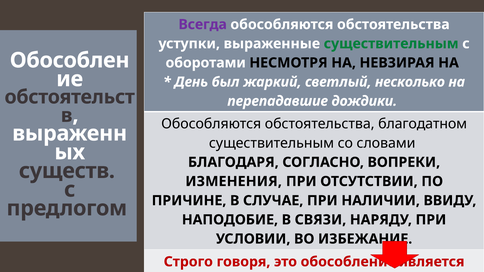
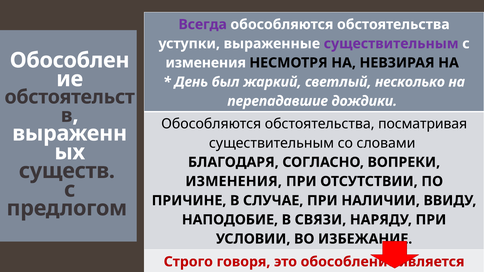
существительным colour: green -> purple (391, 44)
оборотами: оборотами -> изменения (206, 63)
благодатном: благодатном -> посматривая (423, 124)
